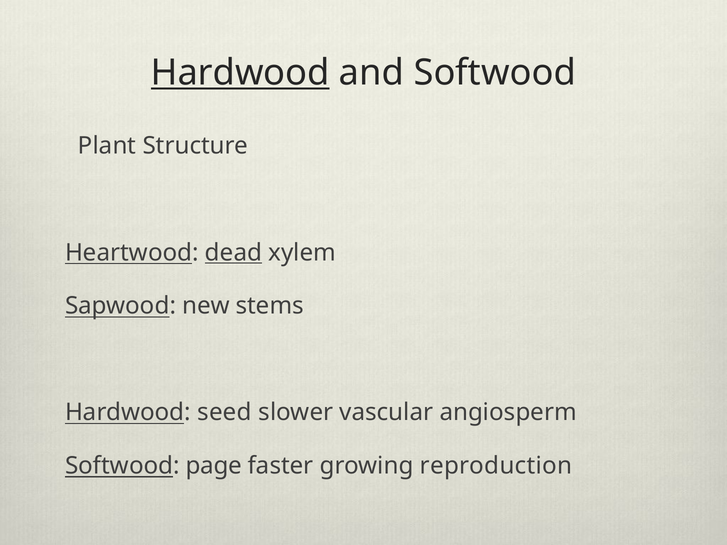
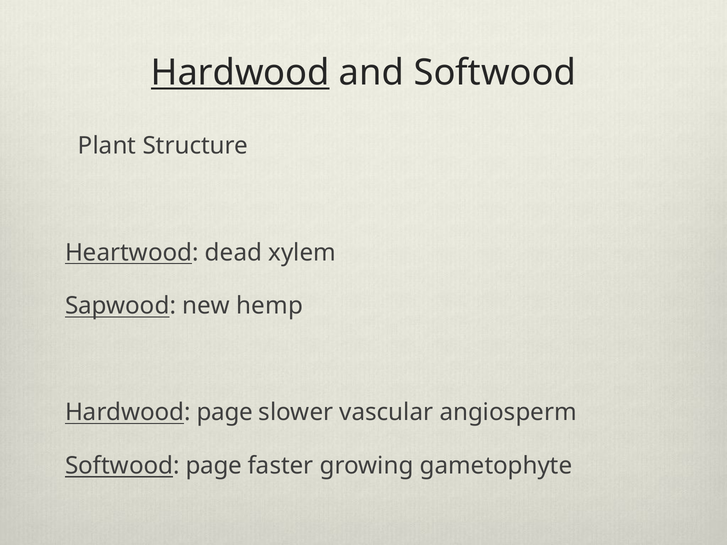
dead underline: present -> none (233, 253)
stems: stems -> hemp (270, 306)
Hardwood seed: seed -> page (225, 413)
reproduction: reproduction -> gametophyte (496, 466)
